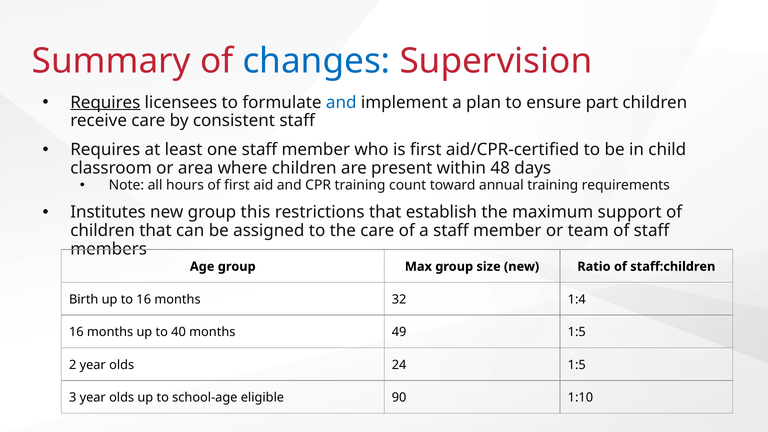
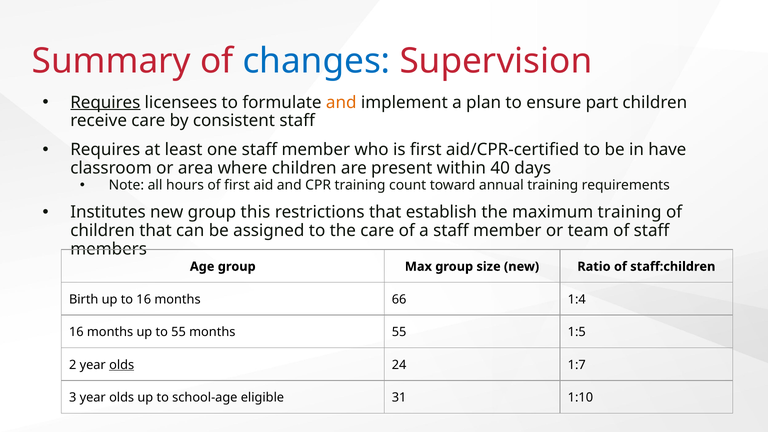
and colour: blue -> orange (341, 102)
child: child -> have (667, 150)
48: 48 -> 40 (500, 168)
maximum support: support -> training (630, 212)
32: 32 -> 66 (399, 299)
to 40: 40 -> 55 (178, 332)
months 49: 49 -> 55 (399, 332)
olds underline: none -> present (122, 365)
24 1:5: 1:5 -> 1:7 (577, 365)
90: 90 -> 31 (399, 398)
